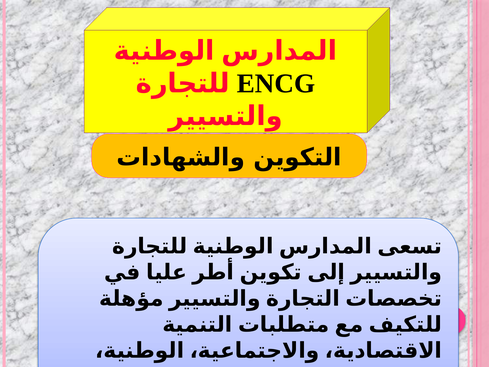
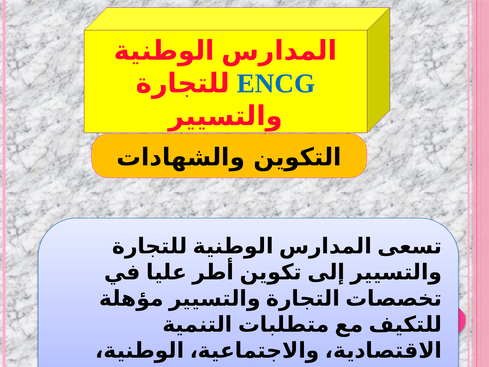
ENCG colour: black -> blue (276, 83)
